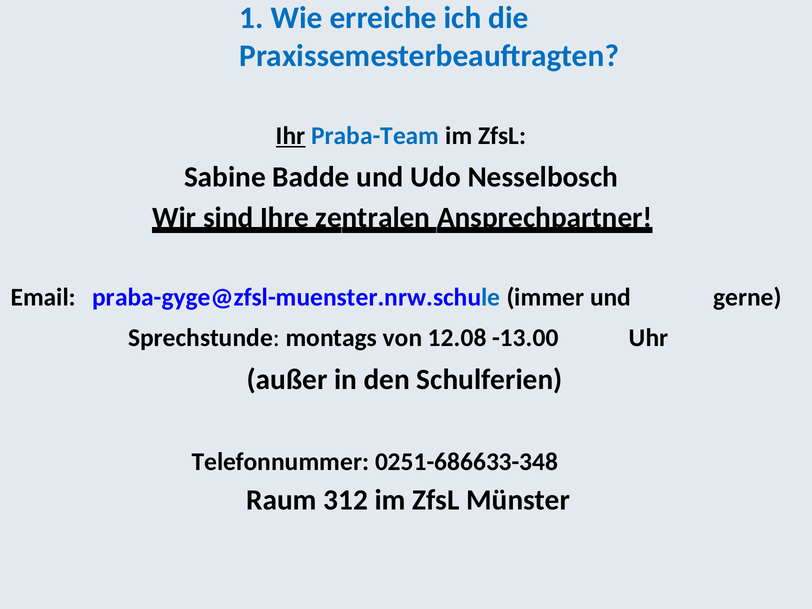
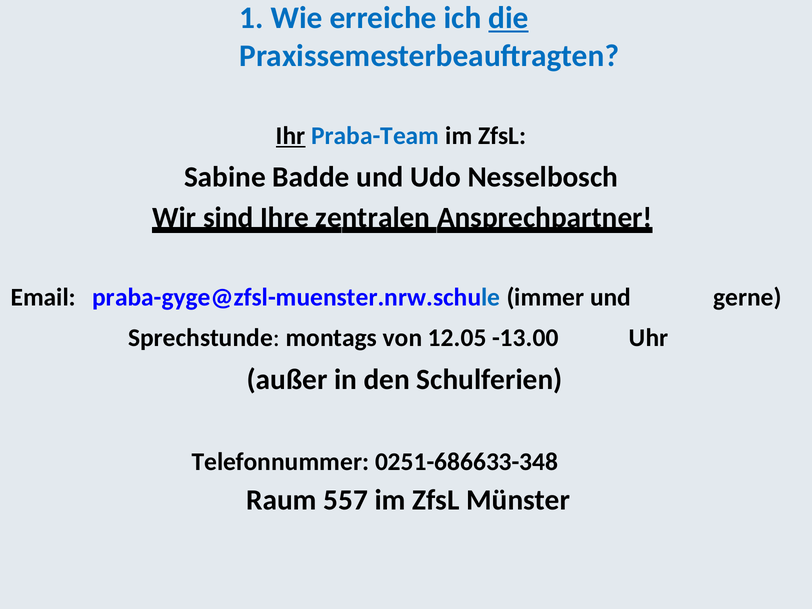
die underline: none -> present (509, 18)
12.08: 12.08 -> 12.05 (457, 338)
312: 312 -> 557 (346, 500)
